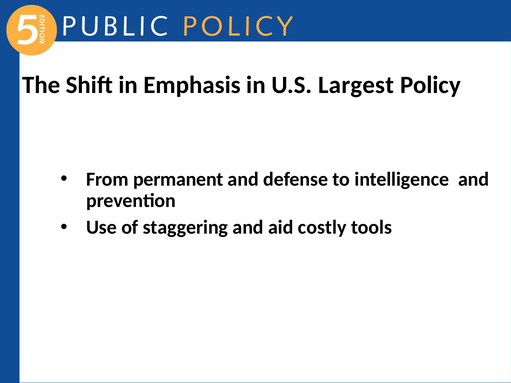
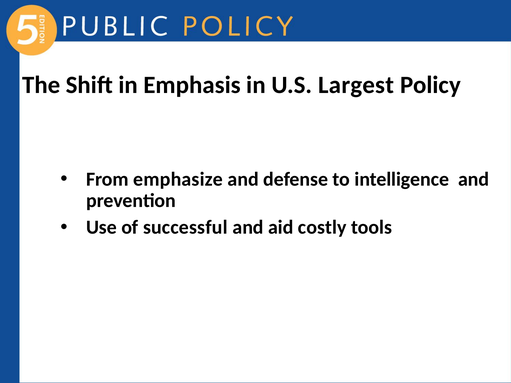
permanent: permanent -> emphasize (178, 179)
staggering: staggering -> successful (185, 228)
